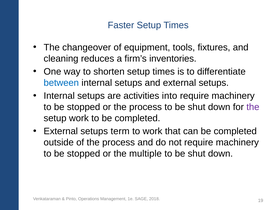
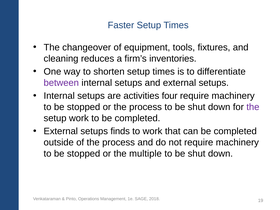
between colour: blue -> purple (61, 83)
into: into -> four (170, 96)
term: term -> finds (120, 131)
